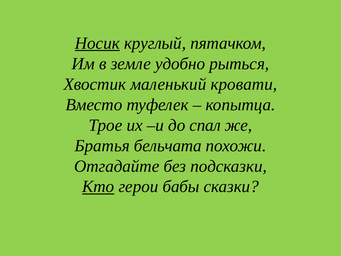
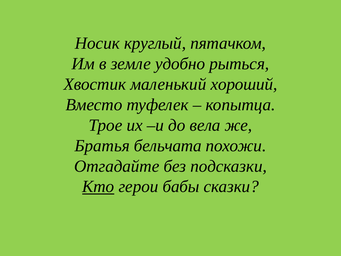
Носик underline: present -> none (97, 43)
кровати: кровати -> хороший (244, 84)
спал: спал -> вела (205, 125)
